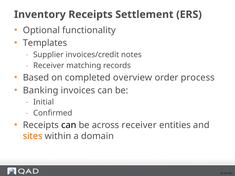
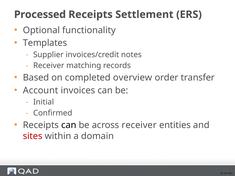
Inventory: Inventory -> Processed (40, 15)
process: process -> transfer (198, 78)
Banking: Banking -> Account (41, 91)
sites colour: orange -> red (33, 136)
